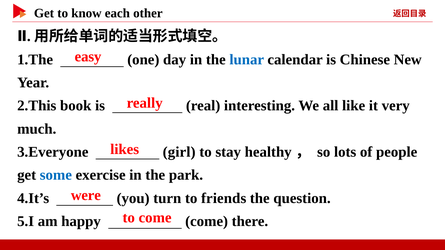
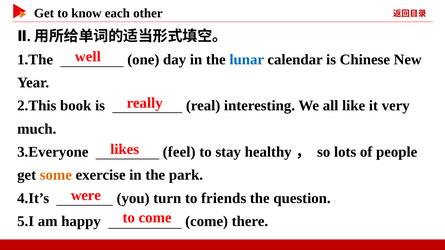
easy: easy -> well (88, 57)
girl: girl -> feel (179, 152)
some colour: blue -> orange (56, 175)
